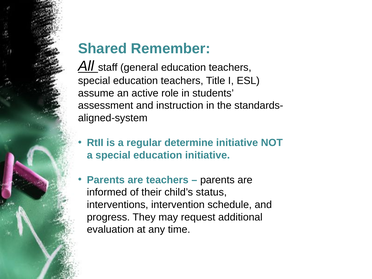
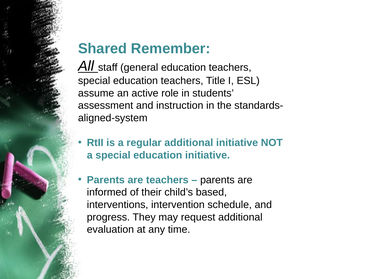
regular determine: determine -> additional (189, 143)
status: status -> based (211, 192)
